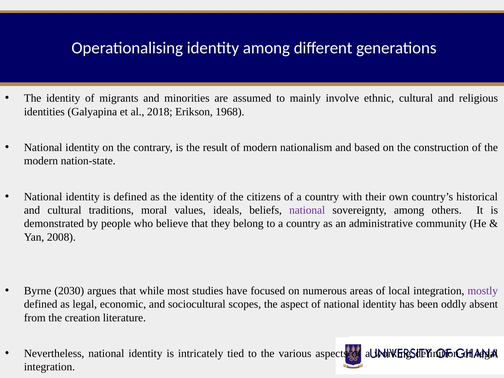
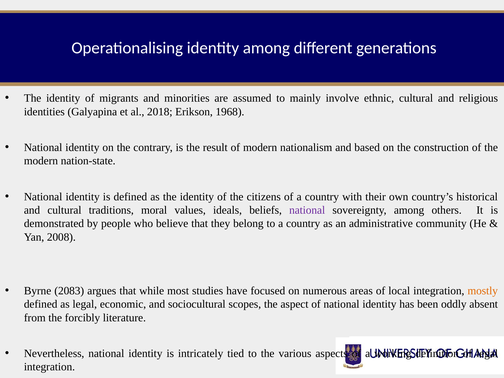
2030: 2030 -> 2083 (69, 291)
mostly colour: purple -> orange (483, 291)
creation: creation -> forcibly (82, 318)
